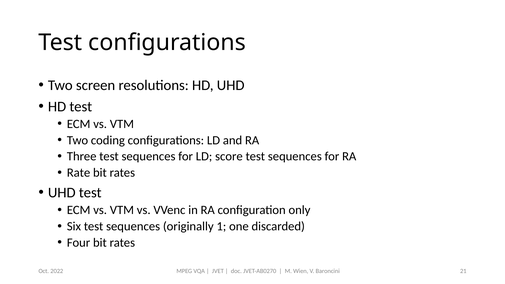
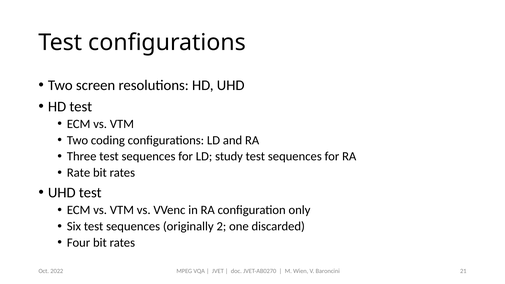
score: score -> study (229, 156)
1: 1 -> 2 (221, 226)
